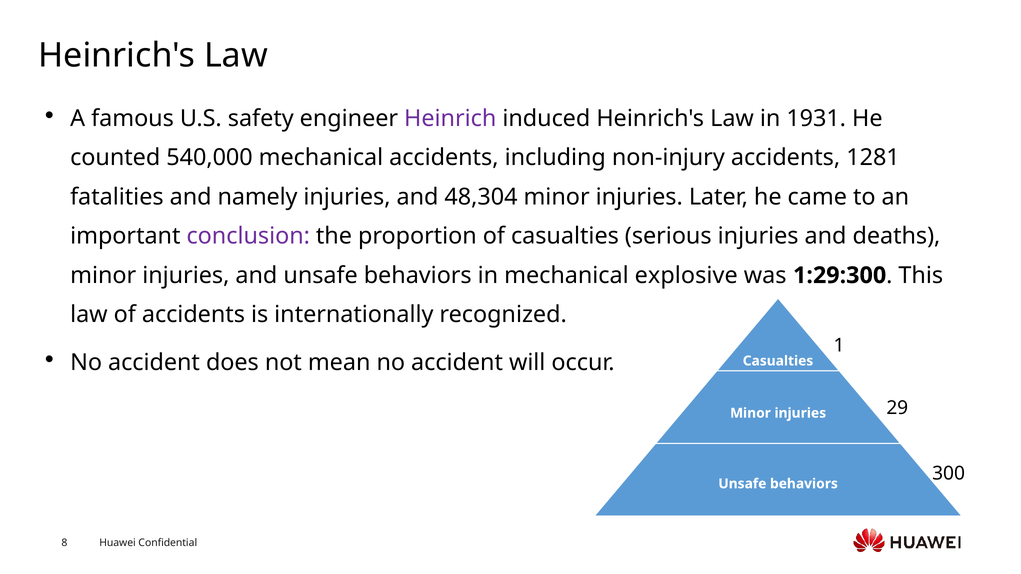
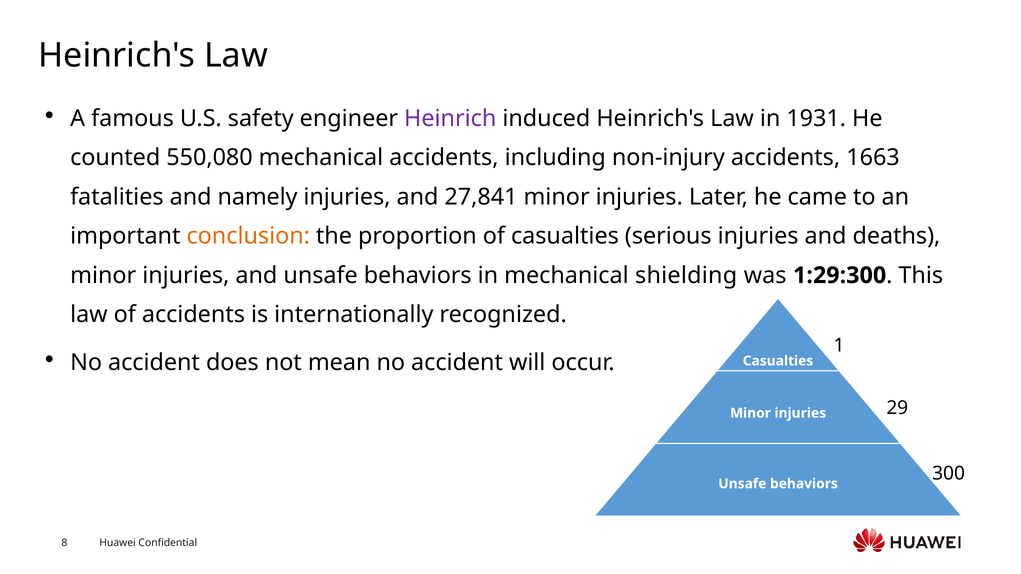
540,000: 540,000 -> 550,080 (210, 158)
1281: 1281 -> 1663 (873, 158)
48,304: 48,304 -> 27,841 (481, 197)
conclusion colour: purple -> orange (248, 236)
explosive: explosive -> shielding (686, 276)
